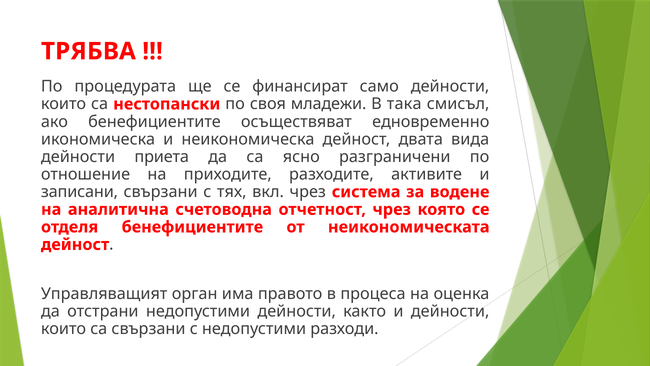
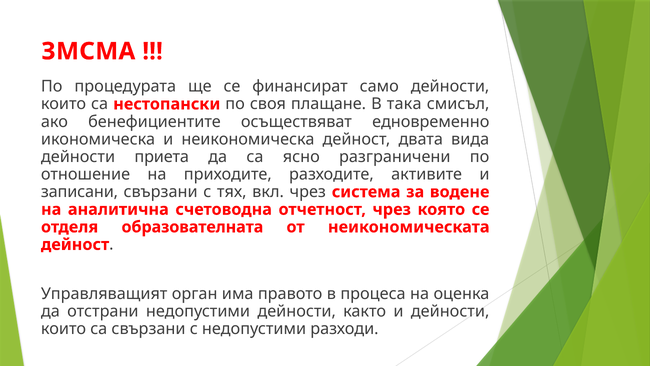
ТРЯБВА: ТРЯБВА -> ЗМСМА (88, 51)
младежи: младежи -> плащане (329, 104)
отделя бенефициентите: бенефициентите -> образователната (192, 227)
